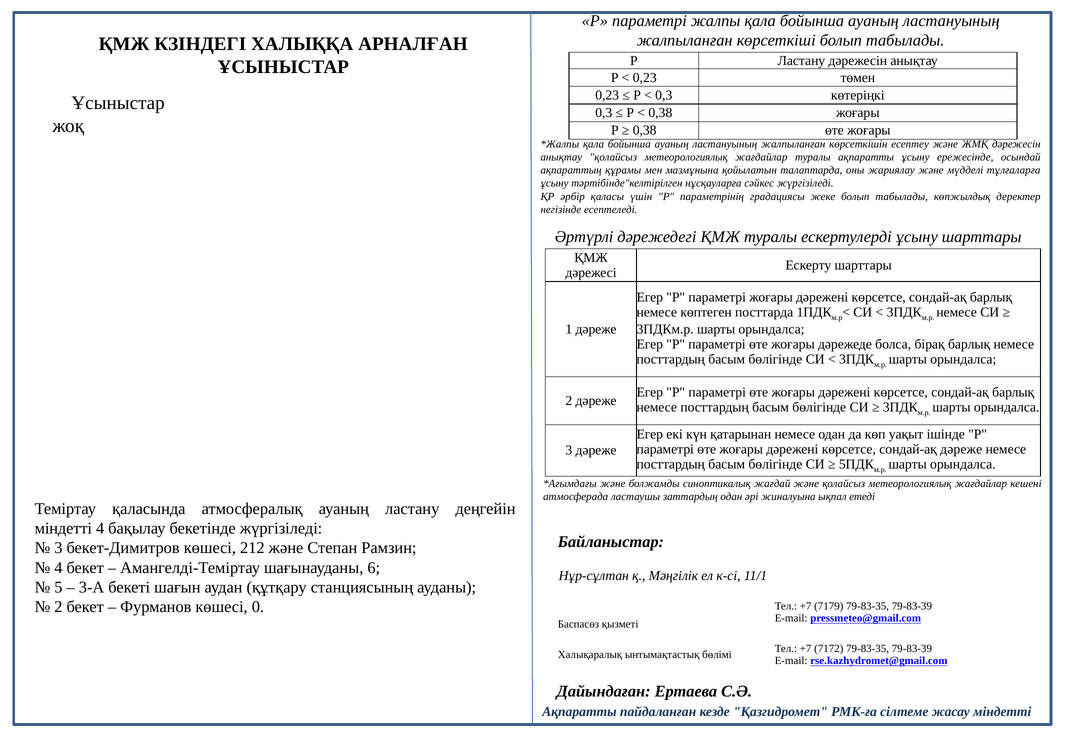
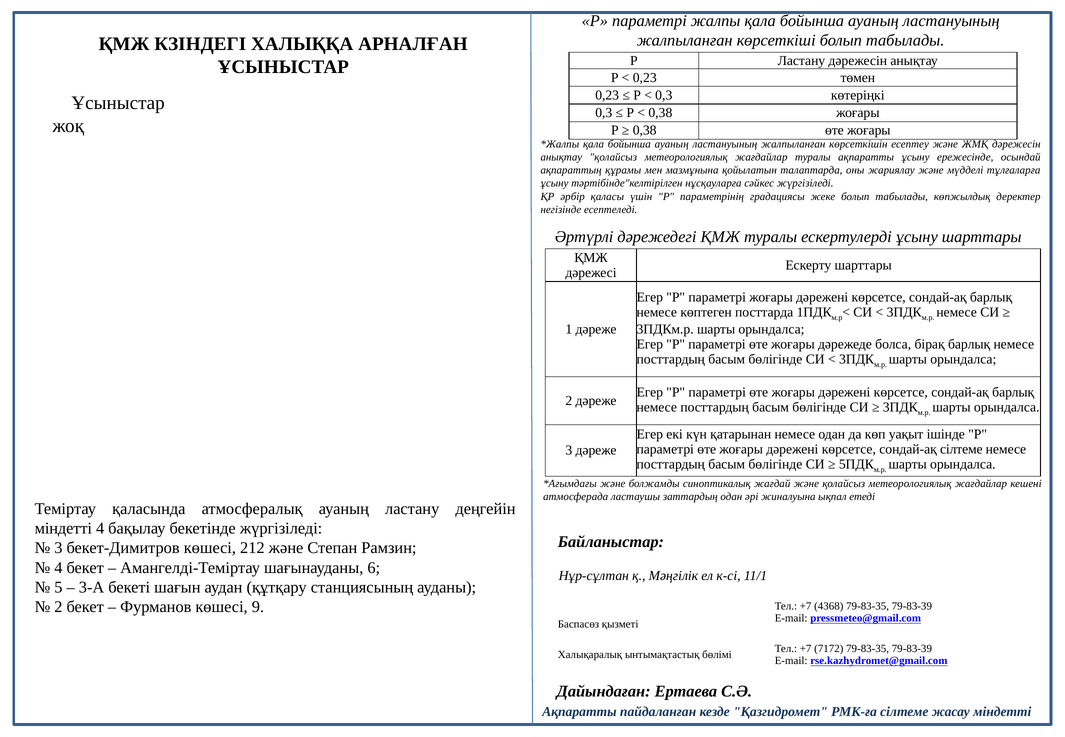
сондай-ақ дәреже: дәреже -> сілтеме (961, 450)
0: 0 -> 9 (258, 607)
7179: 7179 -> 4368 (829, 606)
